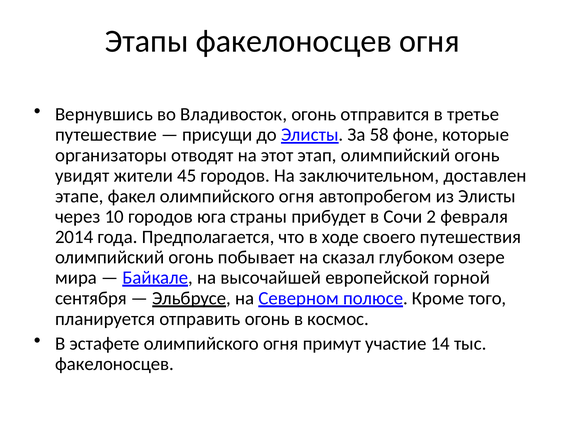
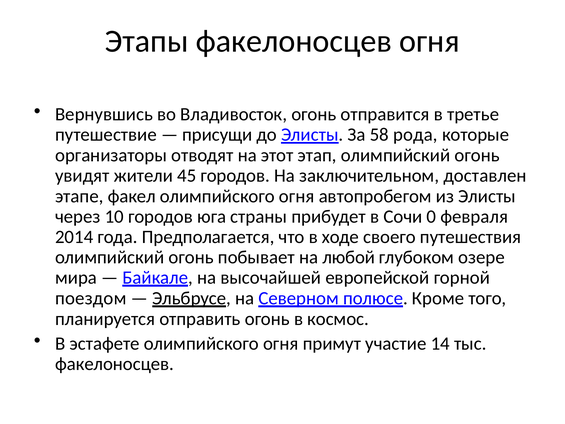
фоне: фоне -> рода (415, 135)
2: 2 -> 0 (431, 216)
сказал: сказал -> любой (349, 257)
сентября: сентября -> поездом (91, 298)
